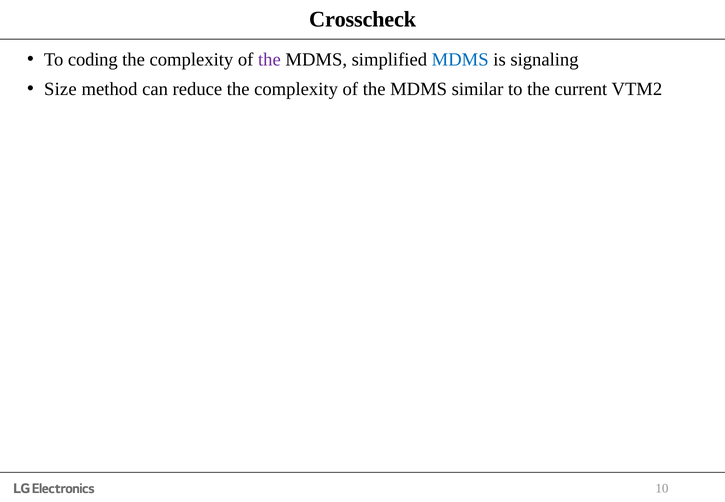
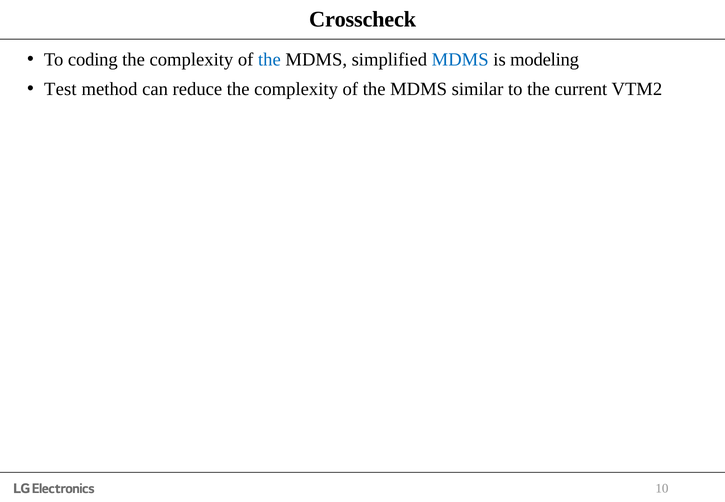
the colour: purple -> blue (269, 60)
signaling: signaling -> modeling (545, 60)
Size: Size -> Test (60, 89)
